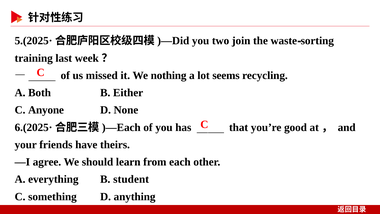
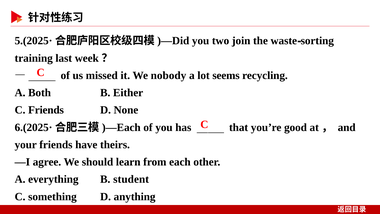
nothing: nothing -> nobody (168, 75)
C Anyone: Anyone -> Friends (46, 110)
